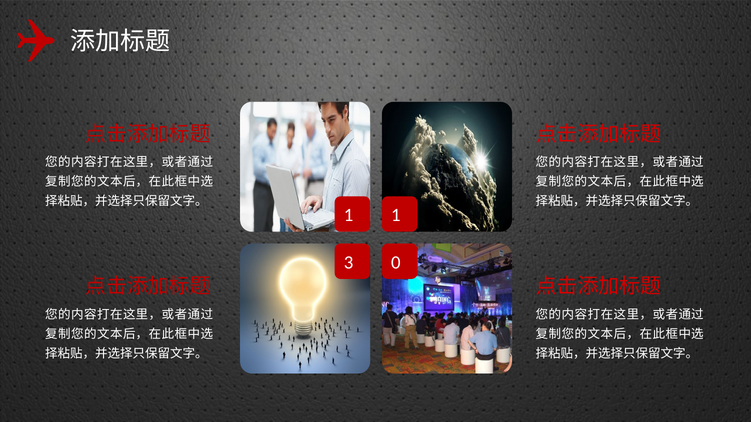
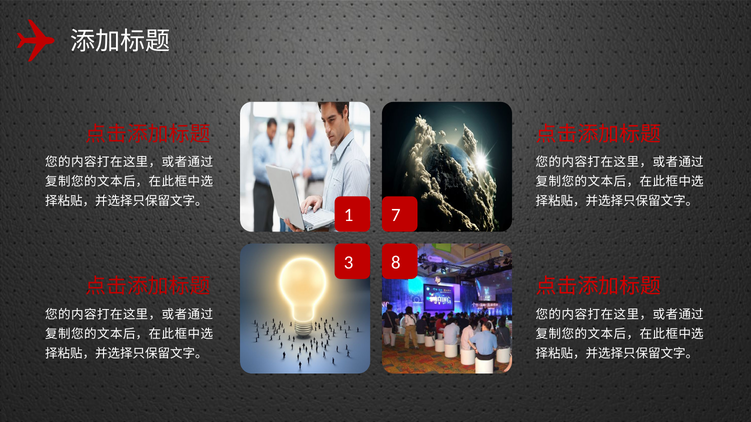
1 1: 1 -> 7 (396, 216)
0: 0 -> 8 (396, 263)
